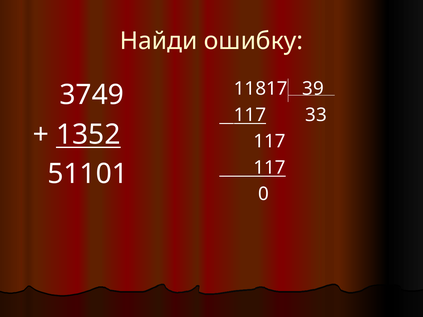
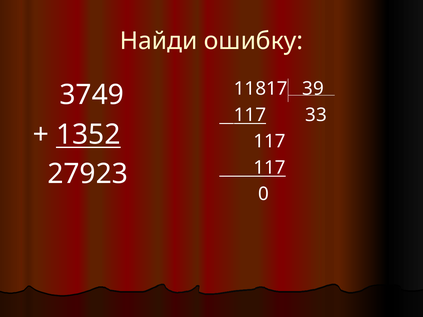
51101: 51101 -> 27923 (88, 174)
